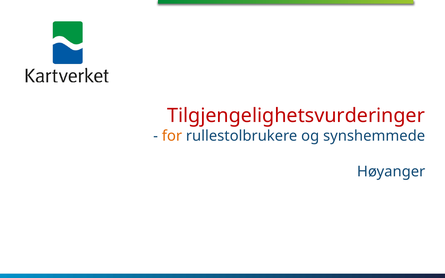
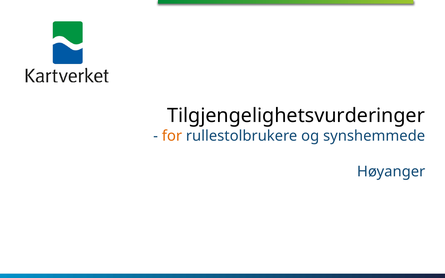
Tilgjengelighetsvurderinger colour: red -> black (296, 116)
